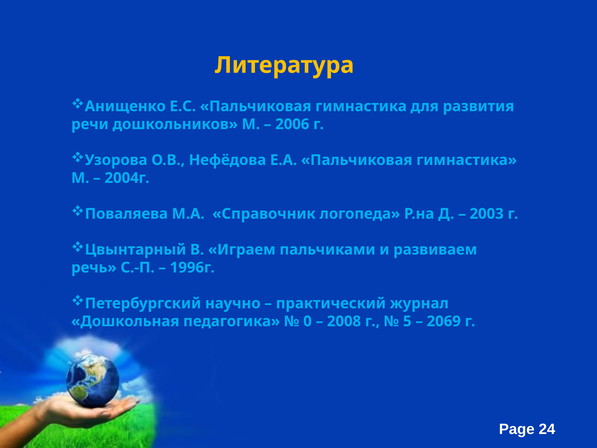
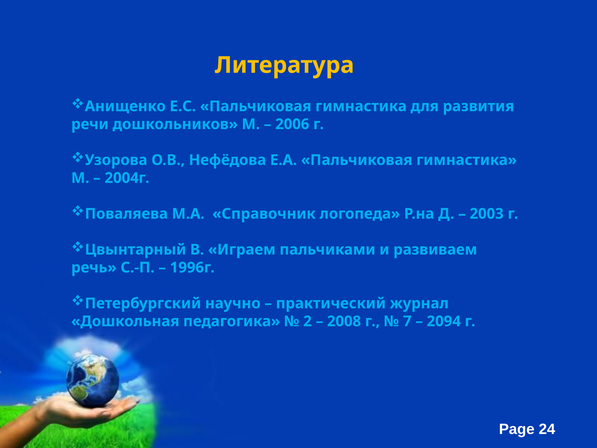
0: 0 -> 2 (307, 321)
5: 5 -> 7 (407, 321)
2069: 2069 -> 2094 (444, 321)
